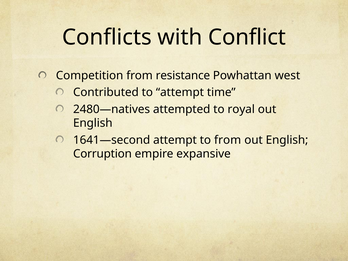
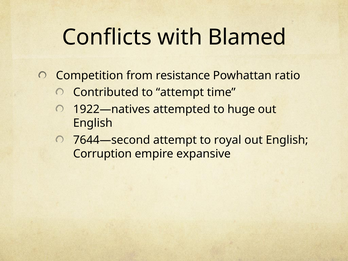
Conflict: Conflict -> Blamed (247, 37)
west: west -> ratio (287, 76)
2480—natives: 2480—natives -> 1922—natives (112, 109)
royal: royal -> huge (241, 109)
1641—second: 1641—second -> 7644—second (112, 140)
to from: from -> royal (228, 140)
